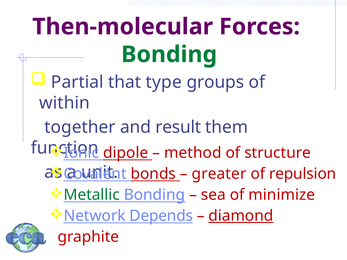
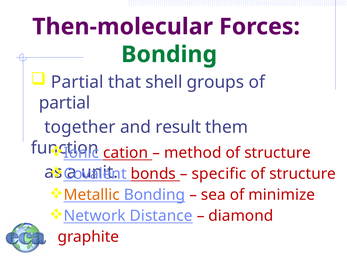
type: type -> shell (164, 82)
within: within -> partial (65, 103)
dipole: dipole -> cation (126, 153)
greater: greater -> specific (219, 174)
repulsion: repulsion -> structure (303, 174)
Metallic colour: green -> orange (92, 195)
Depends: Depends -> Distance (161, 216)
diamond underline: present -> none (241, 216)
